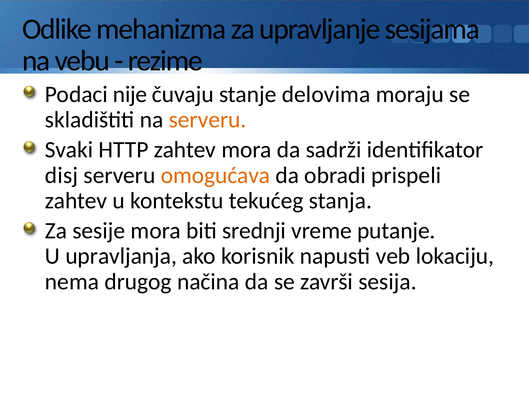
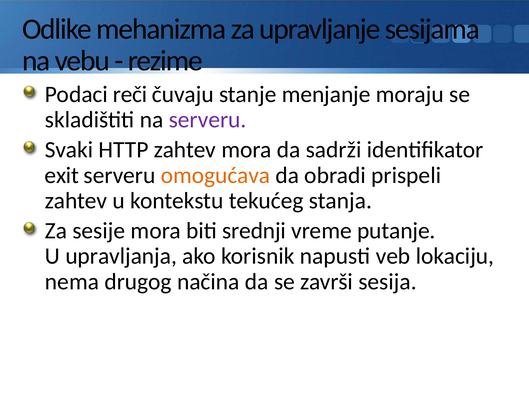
nije: nije -> reči (130, 94)
delovima: delovima -> menjanje (326, 94)
serveru colour: orange -> purple (208, 120)
disj: disj -> exit (62, 175)
